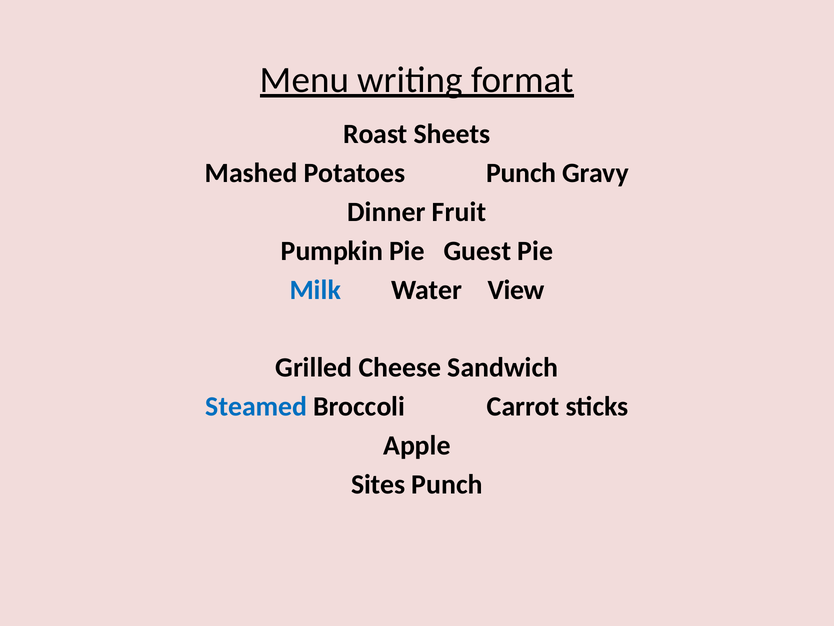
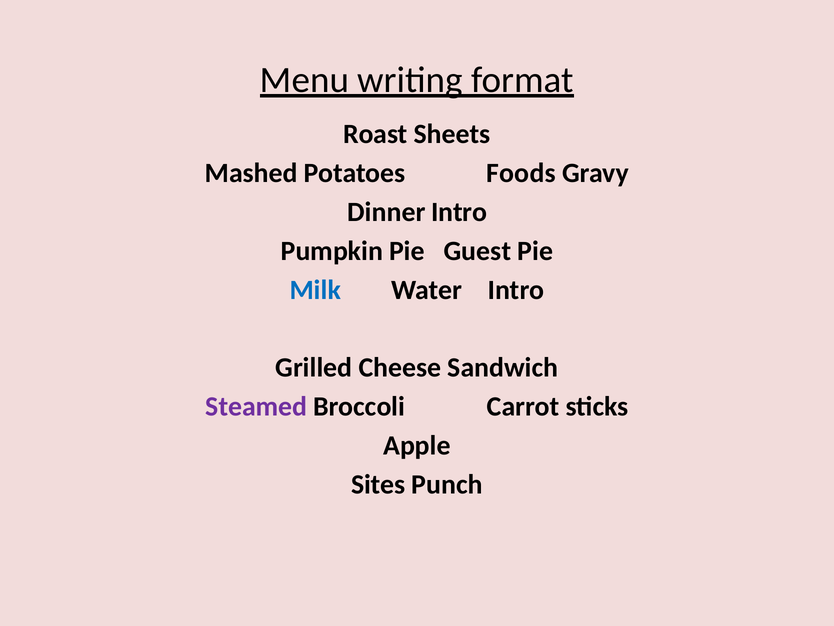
Potatoes Punch: Punch -> Foods (521, 173)
Dinner Fruit: Fruit -> Intro (459, 212)
Water View: View -> Intro (516, 290)
Steamed colour: blue -> purple (256, 406)
